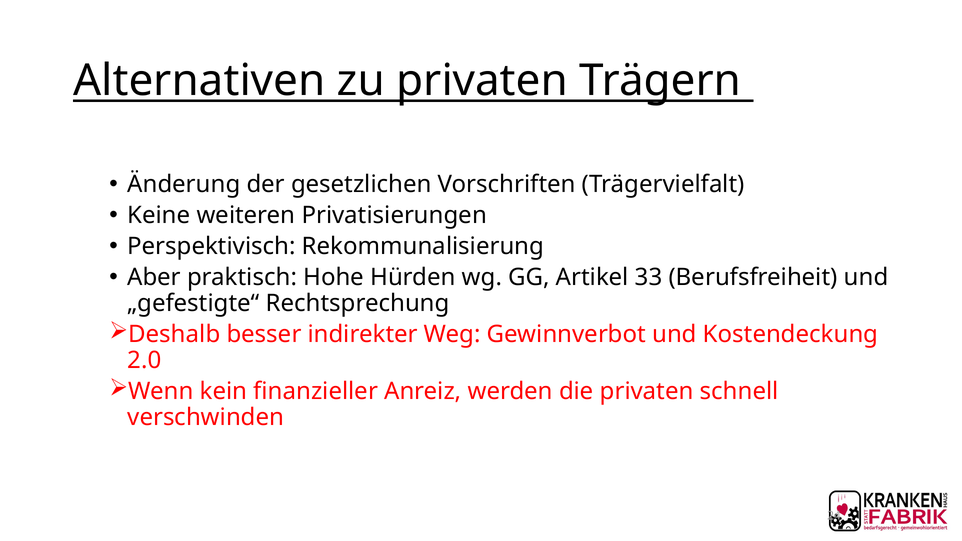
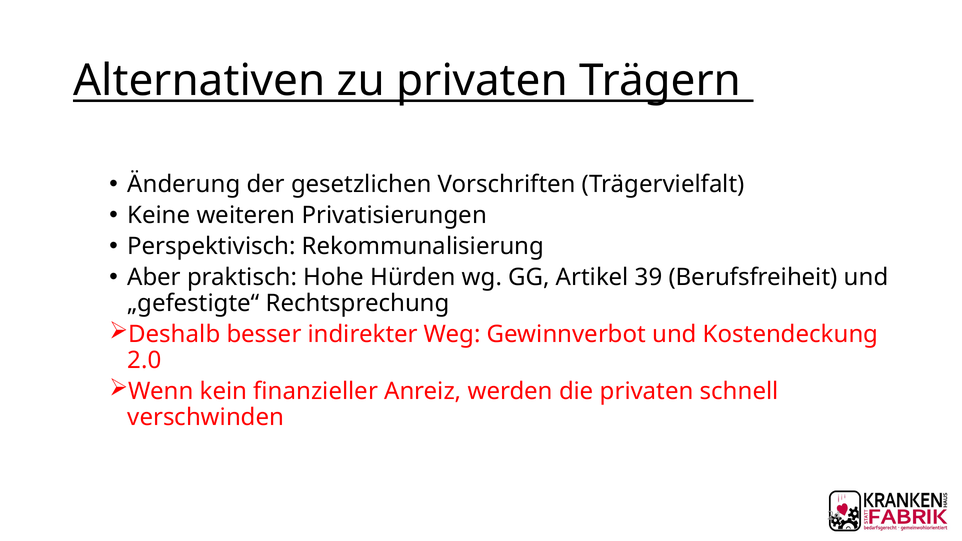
33: 33 -> 39 (649, 277)
